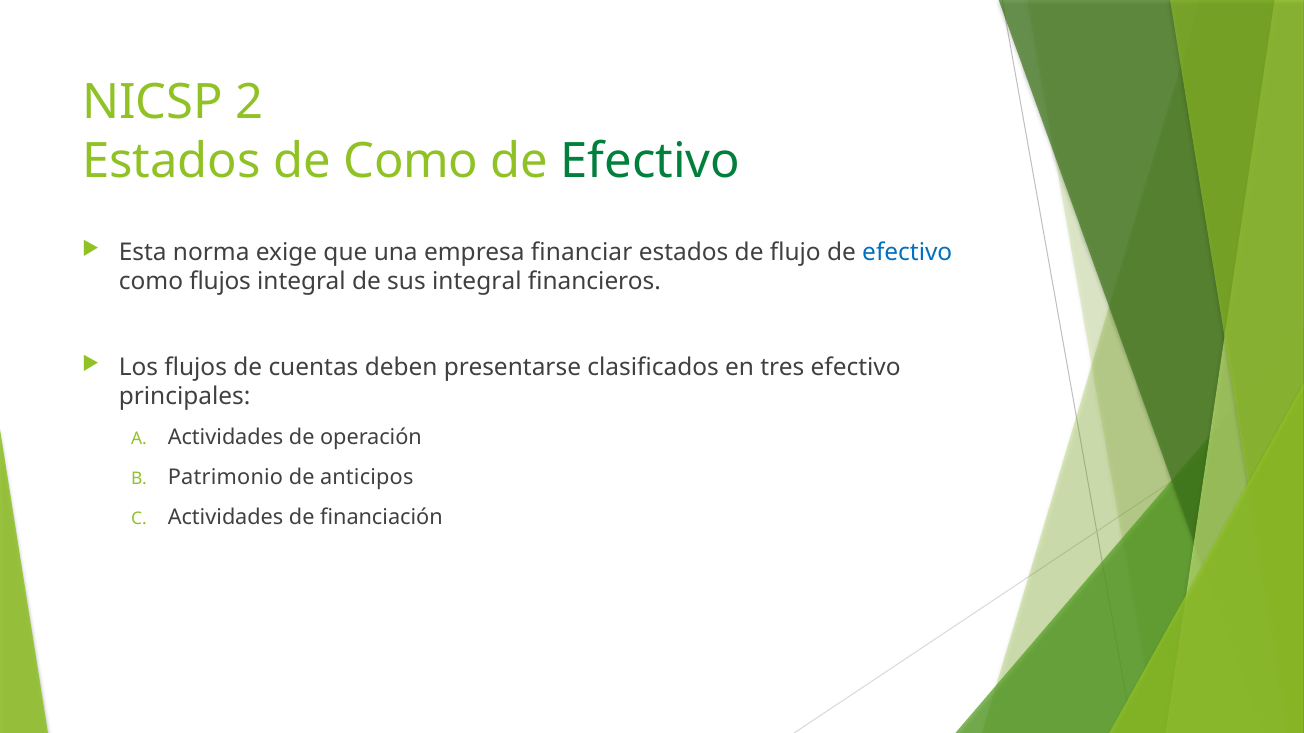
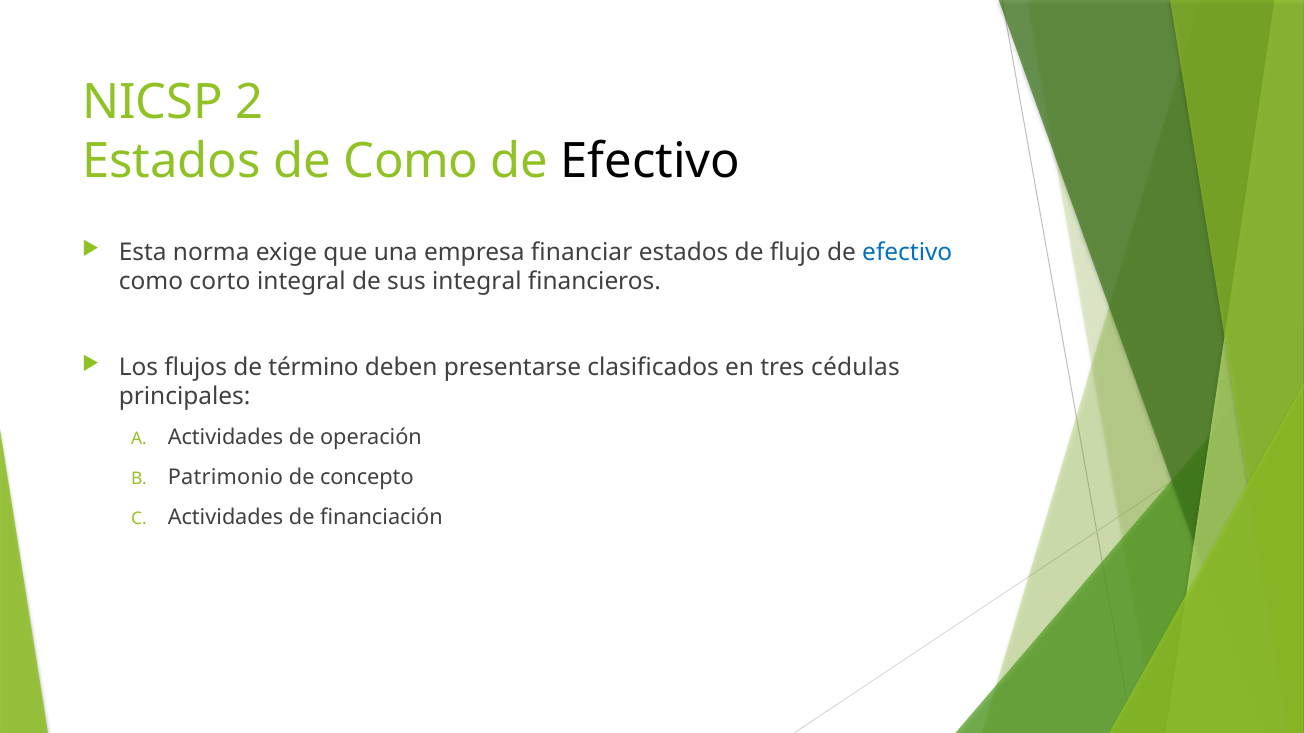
Efectivo colour: green -> black (650, 162)
como flujos: flujos -> corto (220, 282)
cuentas: cuentas -> término (314, 368)
tres efectivo: efectivo -> cédulas (855, 368)
anticipos: anticipos -> concepto (367, 478)
